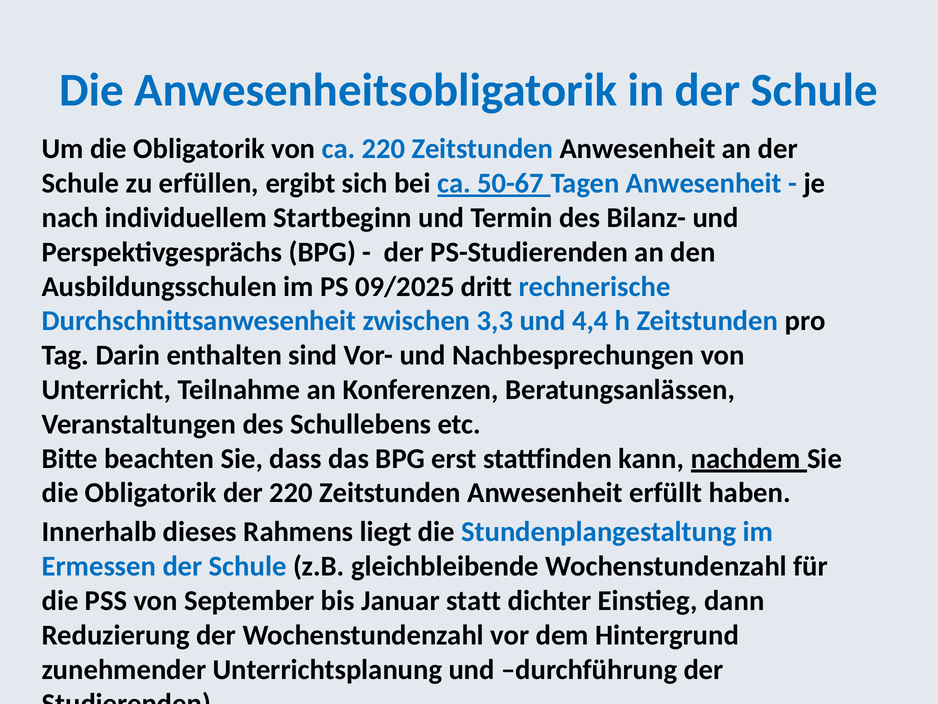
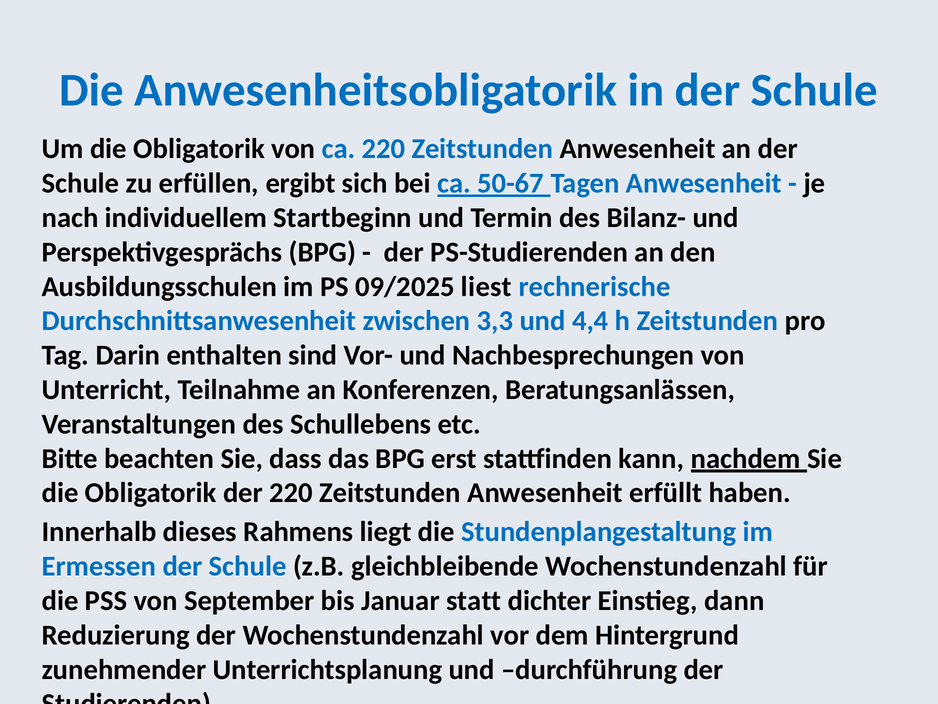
dritt: dritt -> liest (486, 286)
